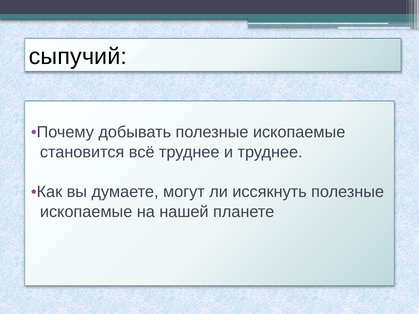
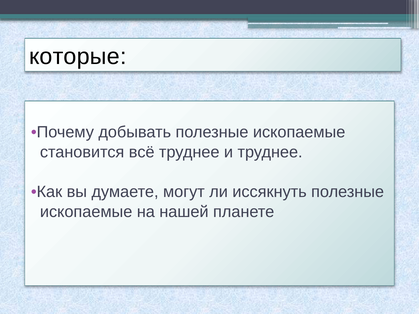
сыпучий: сыпучий -> которые (78, 57)
